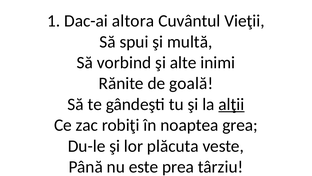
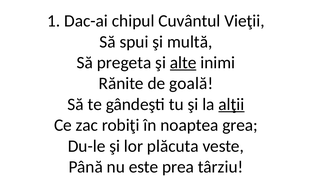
altora: altora -> chipul (133, 21)
vorbind: vorbind -> pregeta (124, 62)
alte underline: none -> present (183, 62)
